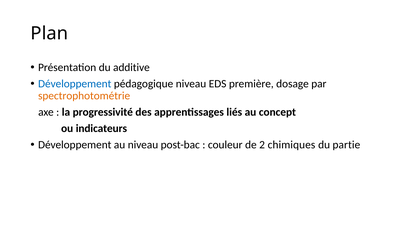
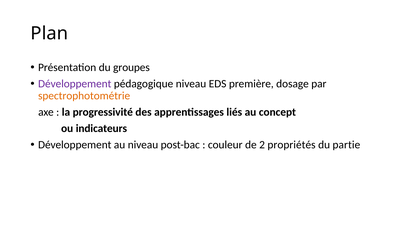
additive: additive -> groupes (131, 68)
Développement colour: blue -> purple (75, 84)
chimiques: chimiques -> propriétés (292, 145)
